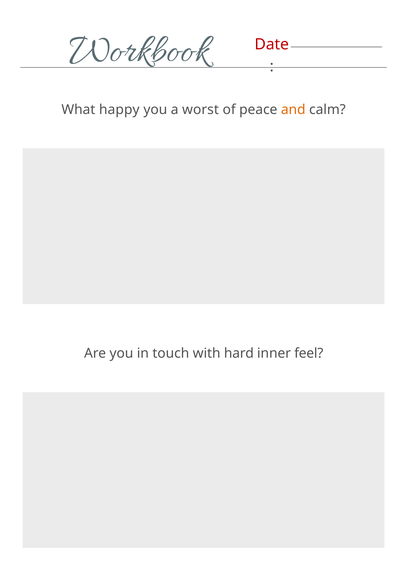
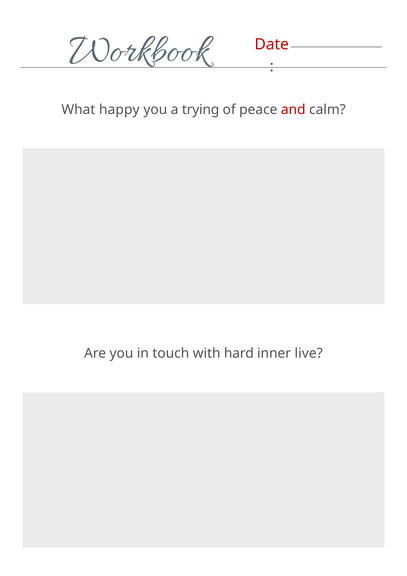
worst: worst -> trying (201, 110)
and colour: orange -> red (293, 110)
feel: feel -> live (309, 353)
